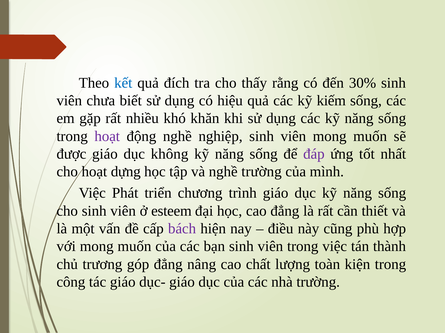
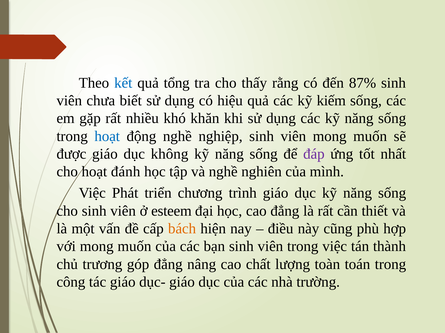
đích: đích -> tổng (177, 83)
30%: 30% -> 87% (363, 83)
hoạt colour: purple -> blue (107, 136)
dựng: dựng -> đánh (126, 172)
nghề trường: trường -> nghiên (262, 172)
bách colour: purple -> orange (182, 229)
kiện: kiện -> toán (357, 265)
